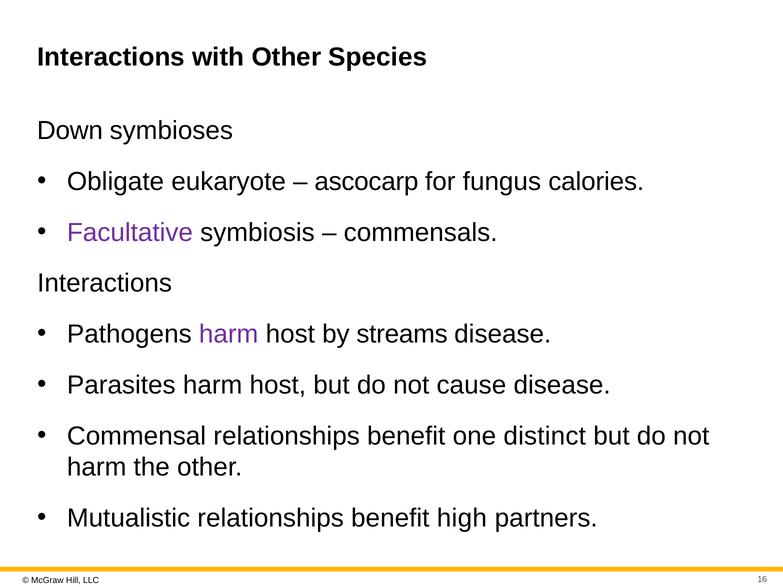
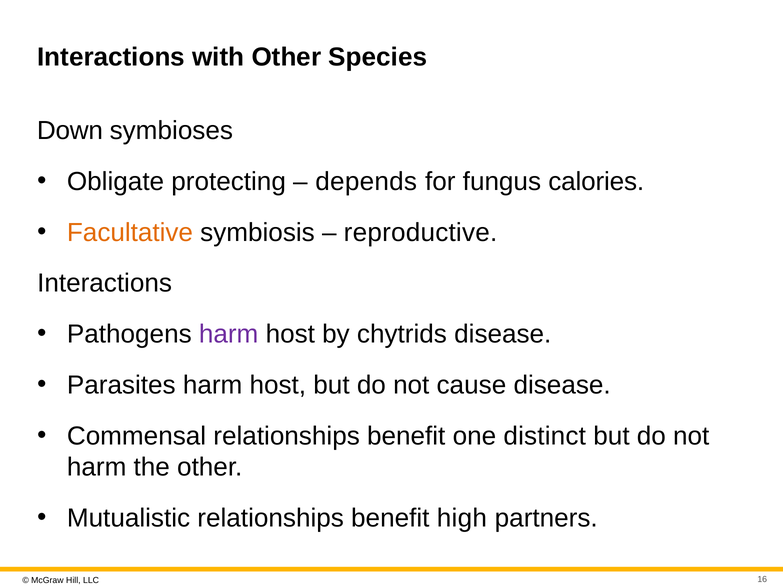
eukaryote: eukaryote -> protecting (229, 182)
ascocarp: ascocarp -> depends (366, 182)
Facultative colour: purple -> orange (130, 233)
commensals: commensals -> reproductive (421, 233)
streams: streams -> chytrids (402, 334)
